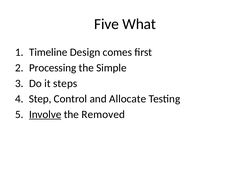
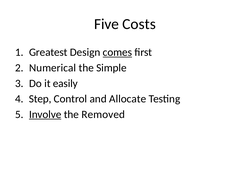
What: What -> Costs (139, 24)
Timeline: Timeline -> Greatest (48, 52)
comes underline: none -> present (117, 52)
Processing: Processing -> Numerical (53, 68)
steps: steps -> easily (65, 84)
